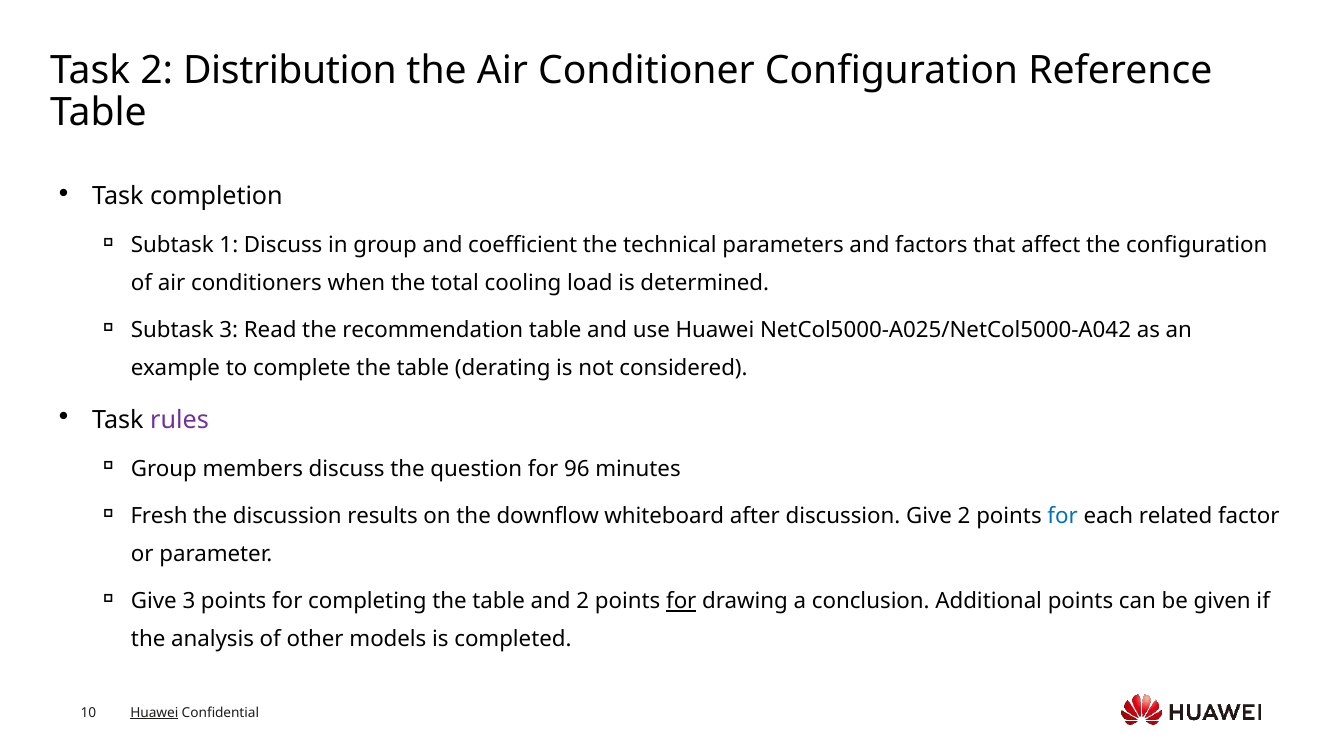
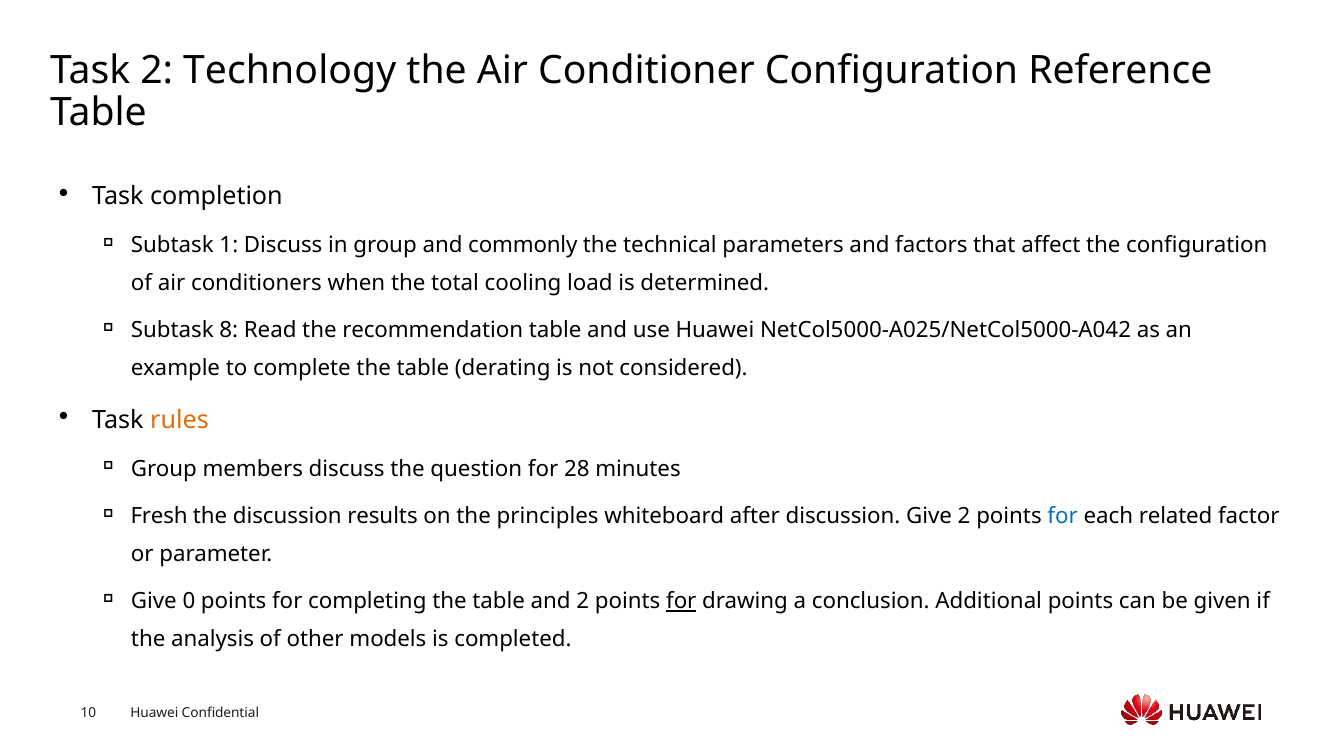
Distribution: Distribution -> Technology (290, 70)
coefficient: coefficient -> commonly (523, 246)
Subtask 3: 3 -> 8 (229, 331)
rules colour: purple -> orange (180, 420)
96: 96 -> 28 (577, 469)
downflow: downflow -> principles (548, 516)
Give 3: 3 -> 0 (189, 602)
Huawei underline: present -> none (154, 713)
